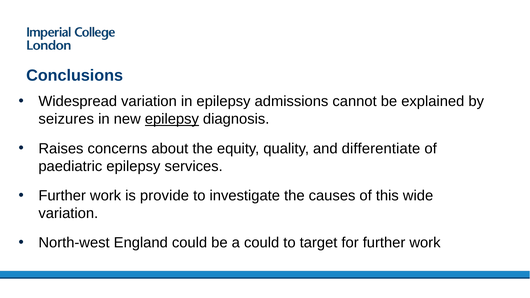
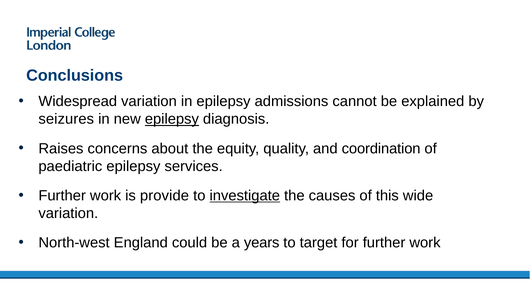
differentiate: differentiate -> coordination (381, 149)
investigate underline: none -> present (245, 196)
a could: could -> years (262, 243)
